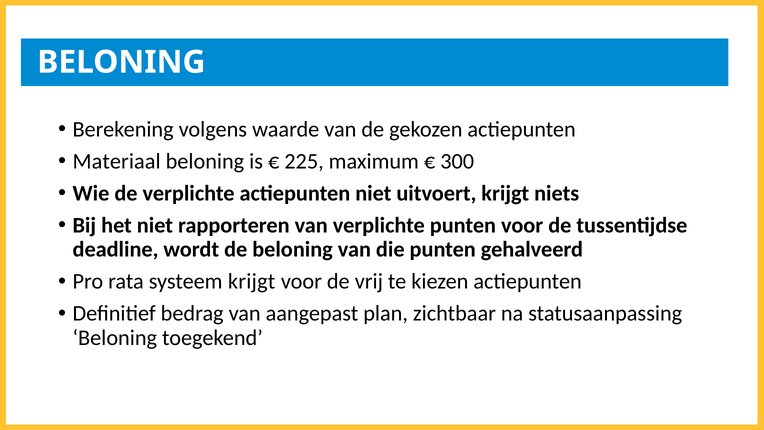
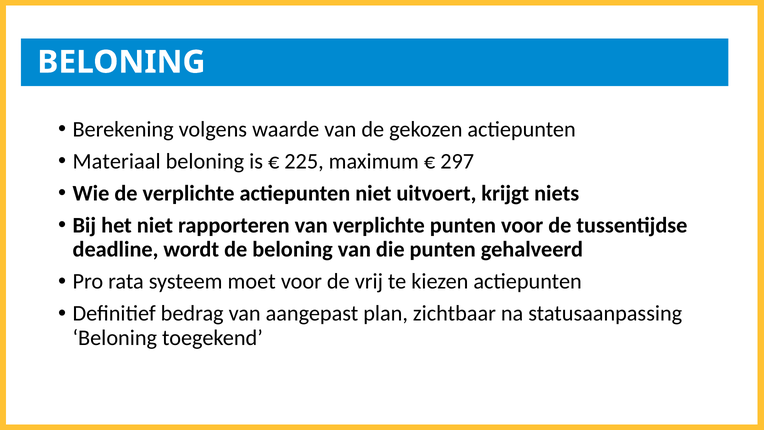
300: 300 -> 297 (457, 161)
systeem krijgt: krijgt -> moet (252, 281)
